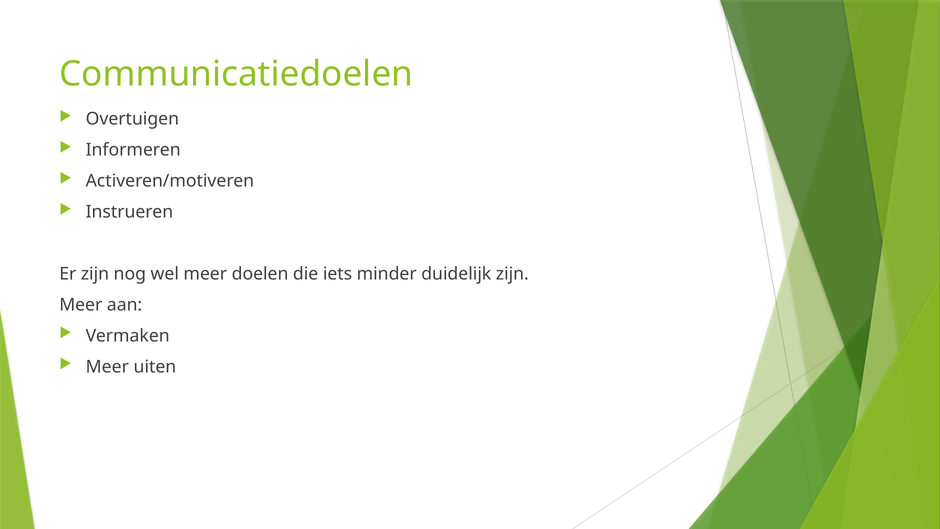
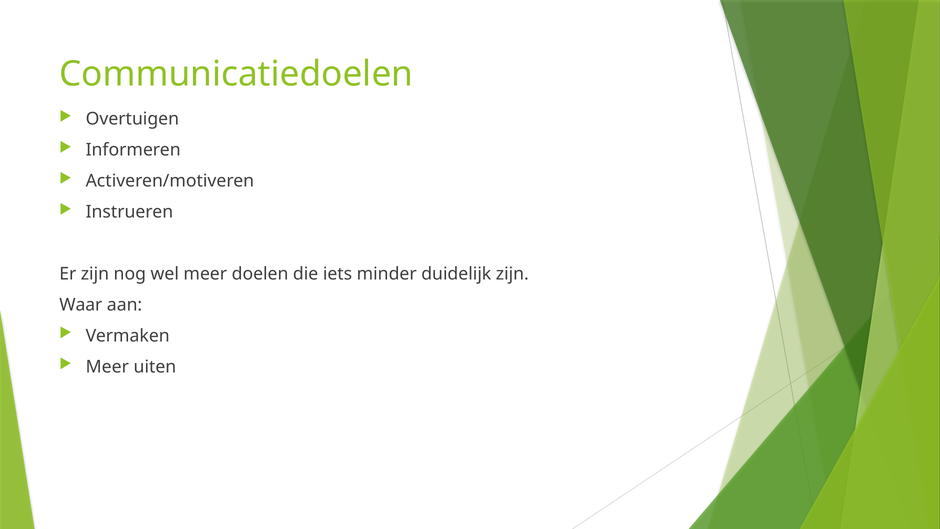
Meer: Meer -> Waar (81, 305)
